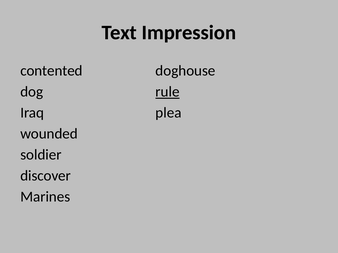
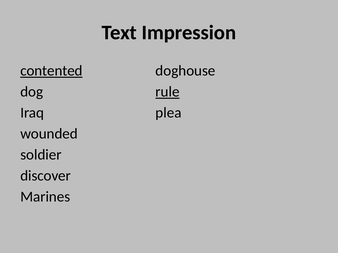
contented underline: none -> present (51, 71)
